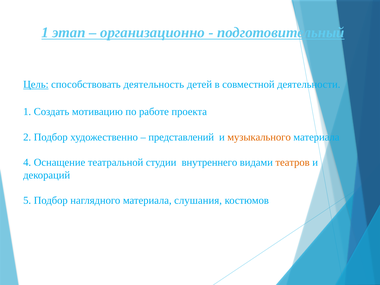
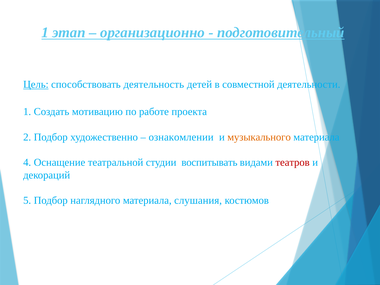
представлений: представлений -> ознакомлении (181, 137)
внутреннего: внутреннего -> воспитывать (209, 162)
театров colour: orange -> red (293, 162)
